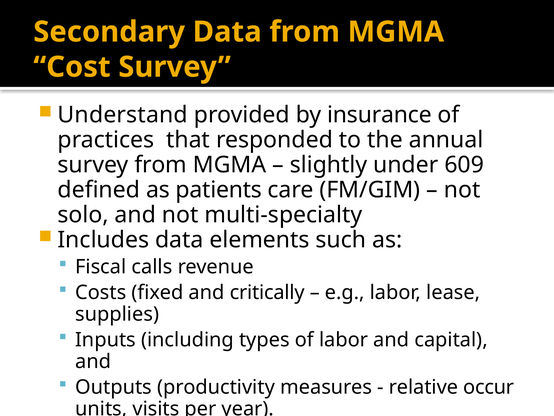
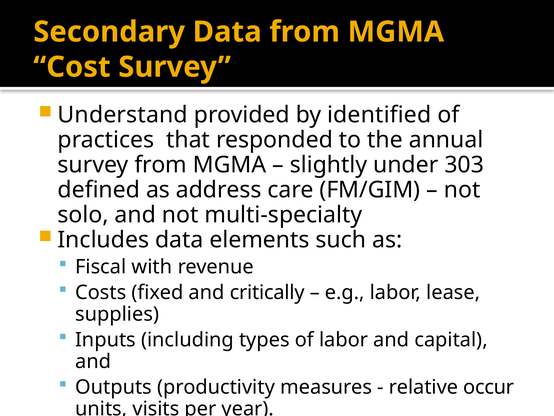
insurance: insurance -> identified (379, 115)
609: 609 -> 303 (464, 165)
patients: patients -> address (219, 190)
calls: calls -> with (152, 267)
